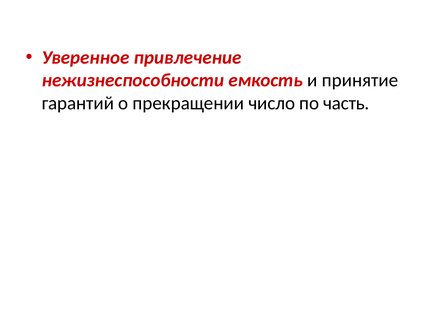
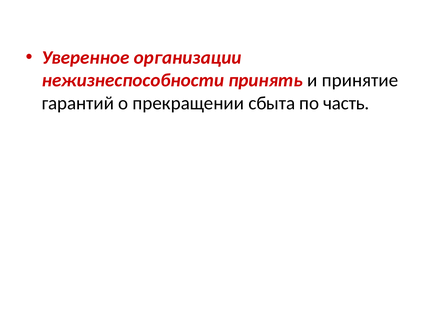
привлечение: привлечение -> организации (188, 57)
емкость: емкость -> принять (266, 80)
число: число -> сбыта (272, 103)
